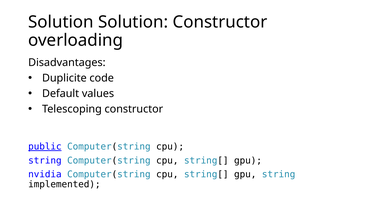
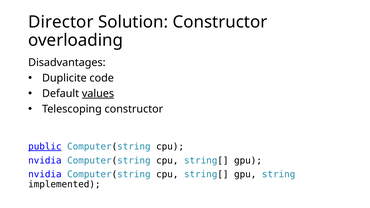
Solution: Solution -> Director (61, 22)
values underline: none -> present (98, 94)
string: string -> nvidia (45, 161)
